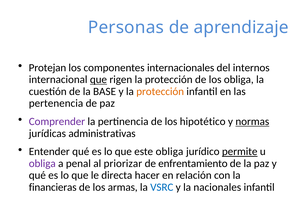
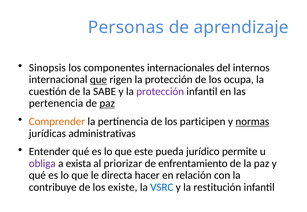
Protejan: Protejan -> Sinopsis (47, 68)
los obliga: obliga -> ocupa (239, 80)
BASE: BASE -> SABE (105, 92)
protección colour: orange -> purple (160, 92)
paz underline: none -> present (107, 104)
Comprender colour: purple -> orange (57, 122)
hipotético: hipotético -> participen (203, 122)
este obliga: obliga -> pueda (170, 152)
permite underline: present -> none (240, 152)
penal: penal -> exista (78, 164)
financieras: financieras -> contribuye (53, 188)
armas: armas -> existe (123, 188)
nacionales: nacionales -> restitución (217, 188)
